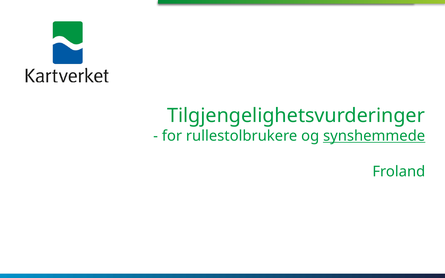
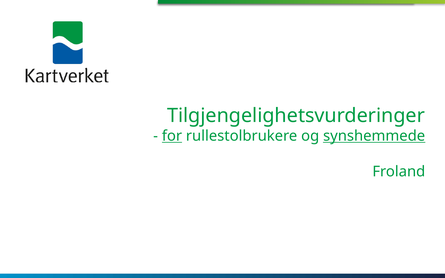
for underline: none -> present (172, 136)
